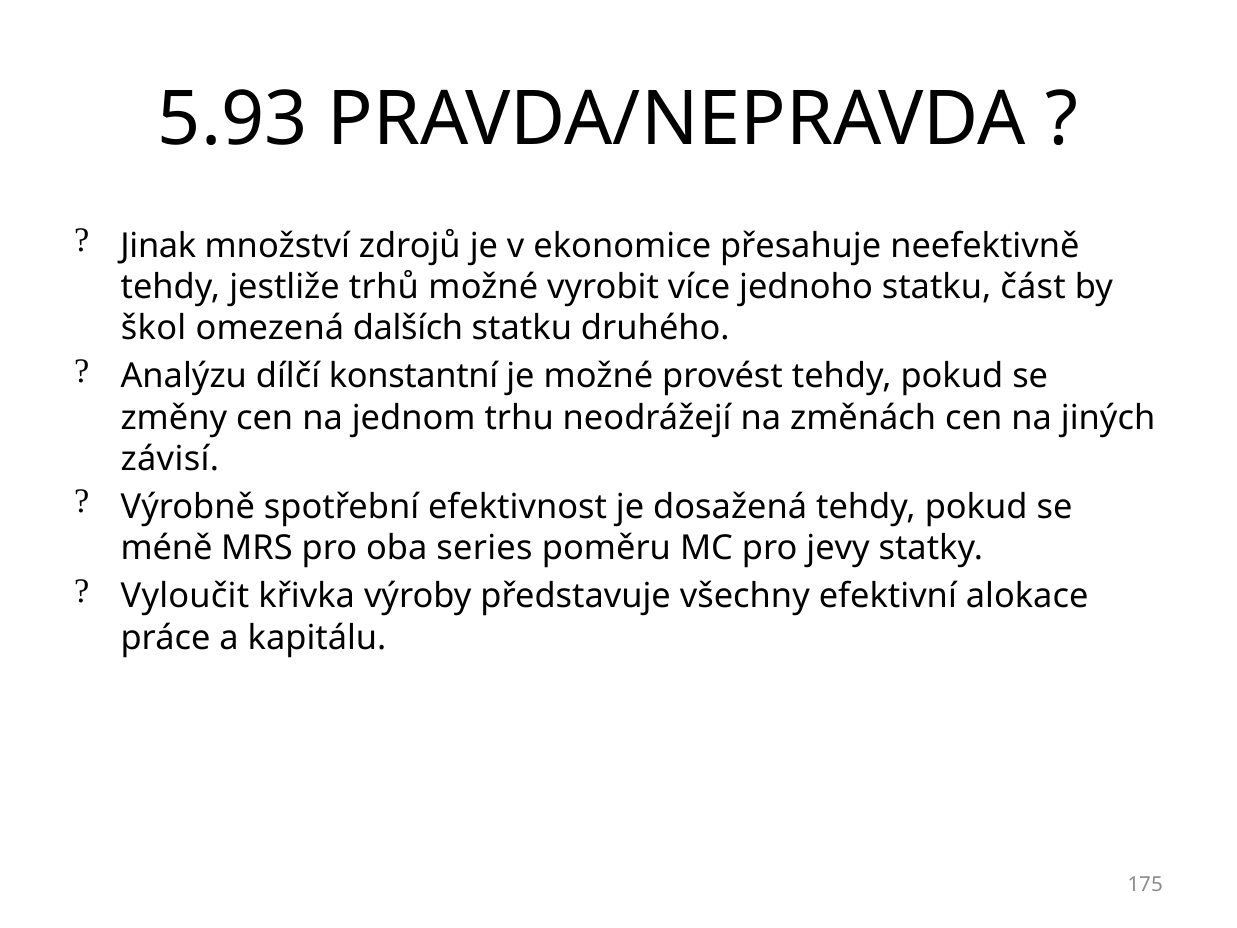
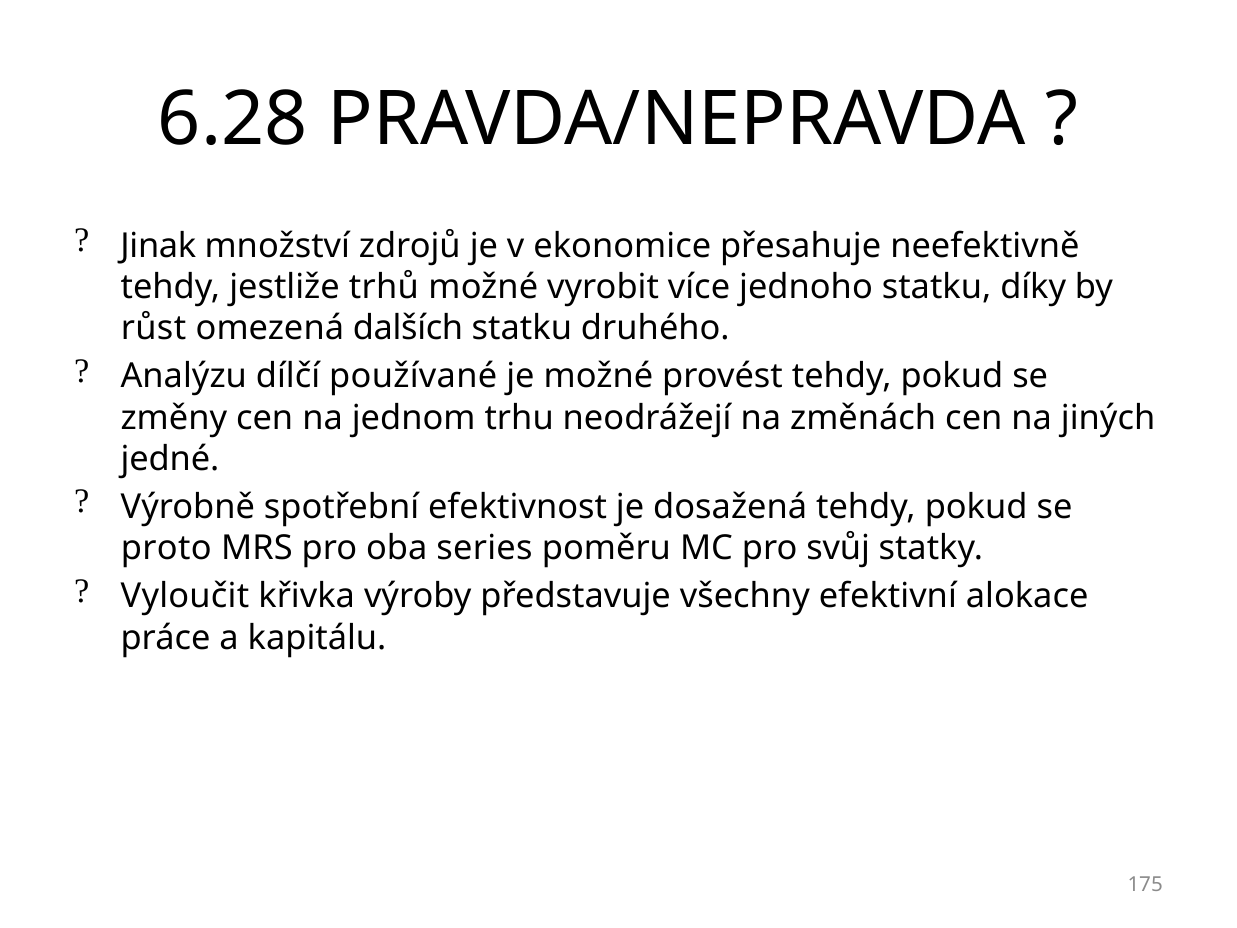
5.93: 5.93 -> 6.28 (233, 120)
část: část -> díky (1033, 287)
škol: škol -> růst (154, 328)
konstantní: konstantní -> používané (413, 376)
závisí: závisí -> jedné (170, 459)
méně: méně -> proto (166, 548)
jevy: jevy -> svůj (838, 548)
